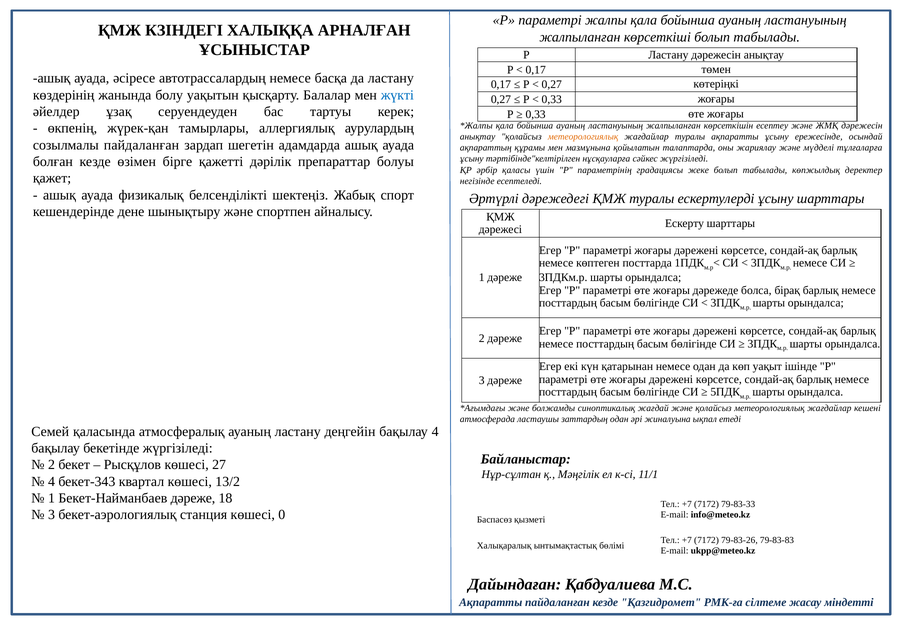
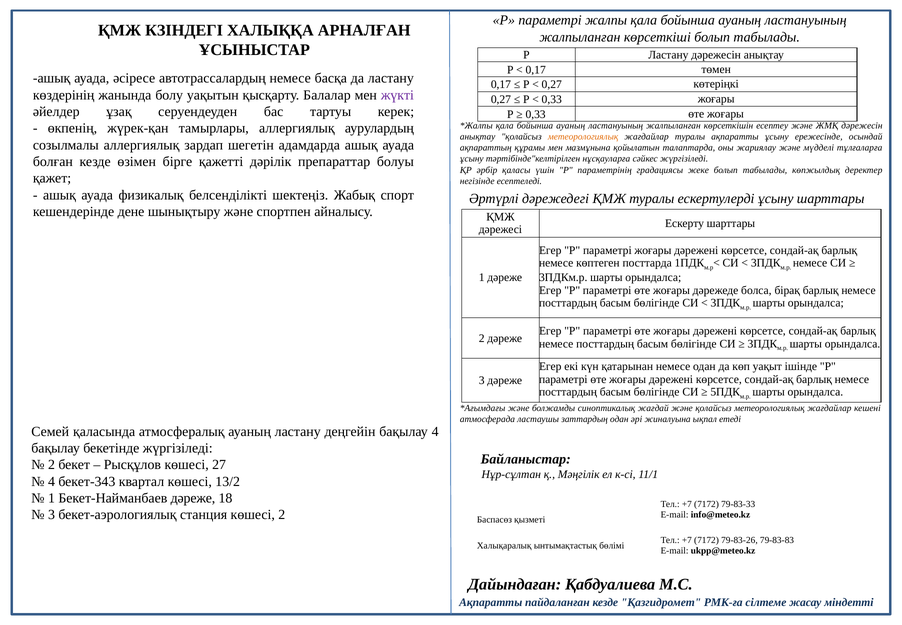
жүкті colour: blue -> purple (397, 95)
созылмалы пайдаланған: пайдаланған -> аллергиялық (142, 145)
көшесі 0: 0 -> 2 (282, 514)
